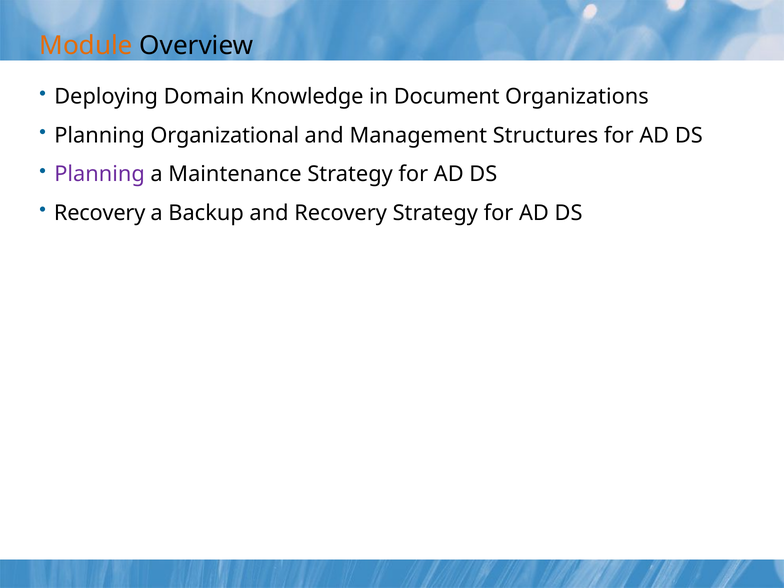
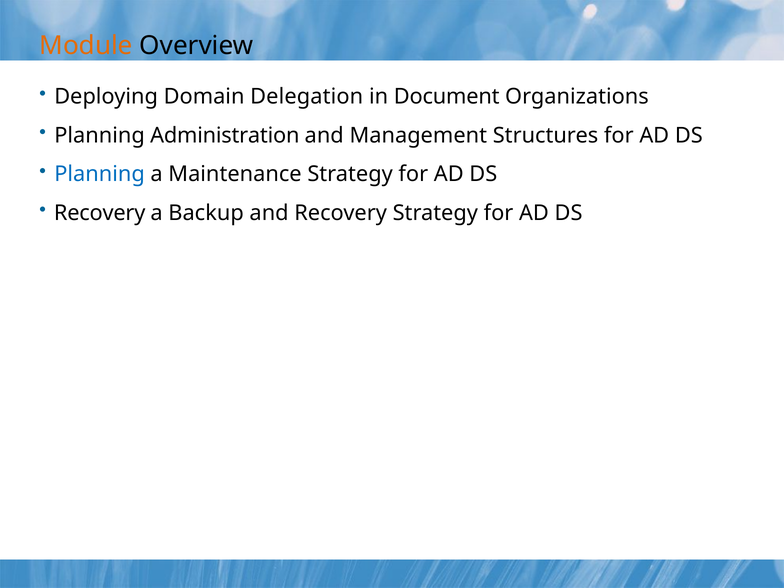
Knowledge: Knowledge -> Delegation (307, 97)
Organizational: Organizational -> Administration (225, 135)
Planning colour: purple -> blue (100, 174)
